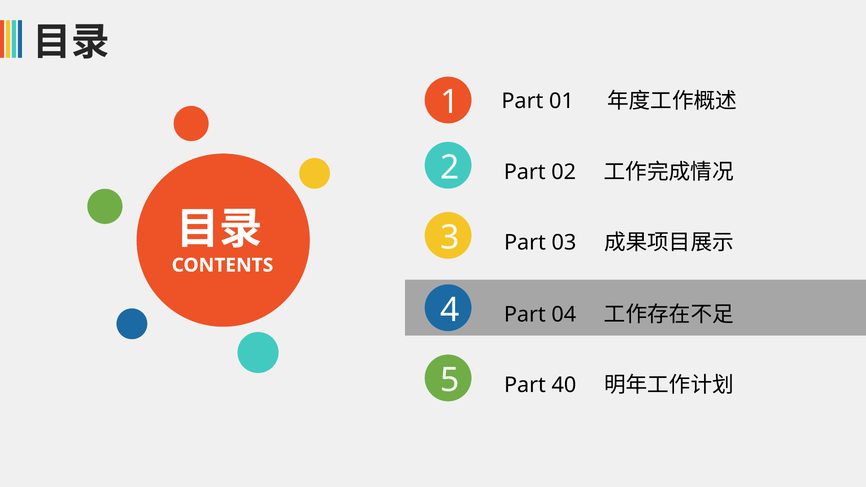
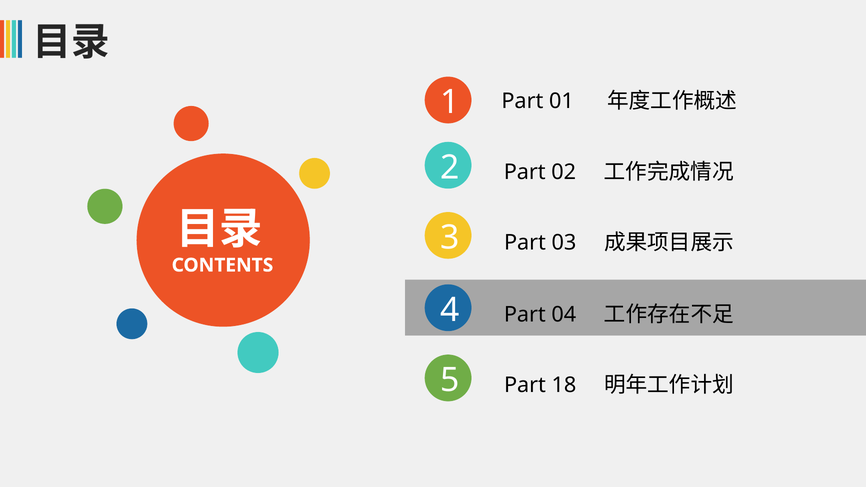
40: 40 -> 18 (564, 385)
